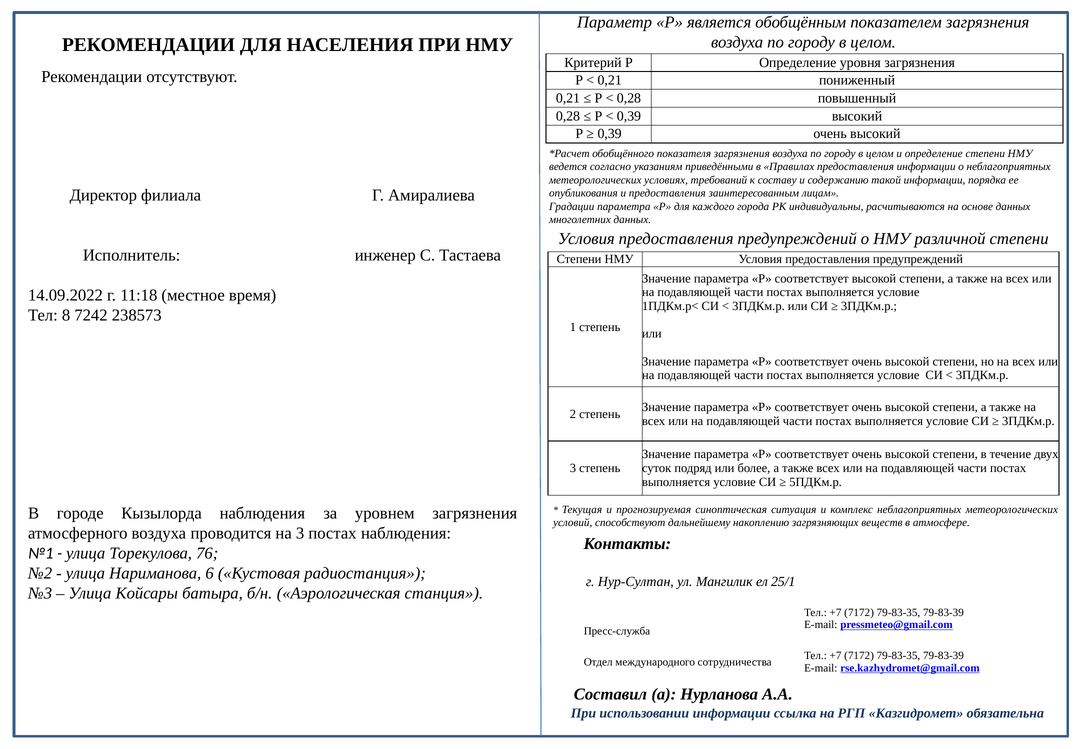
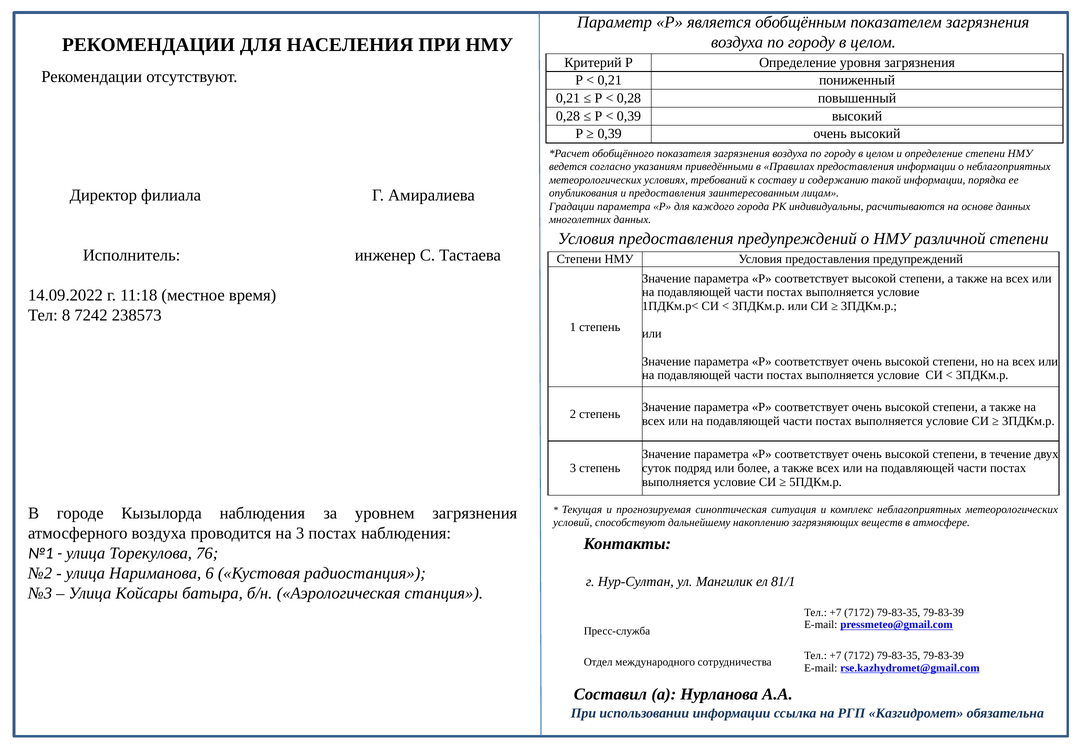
25/1: 25/1 -> 81/1 (783, 582)
